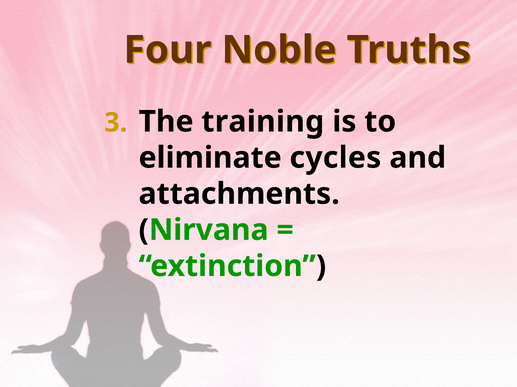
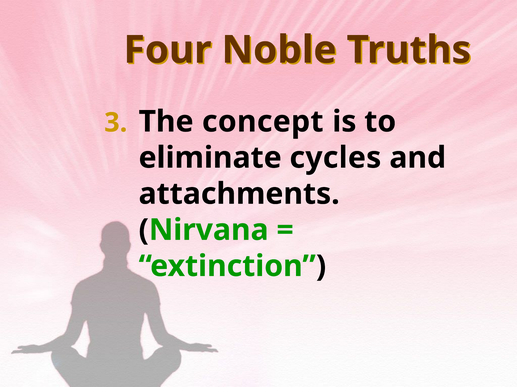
training: training -> concept (263, 122)
